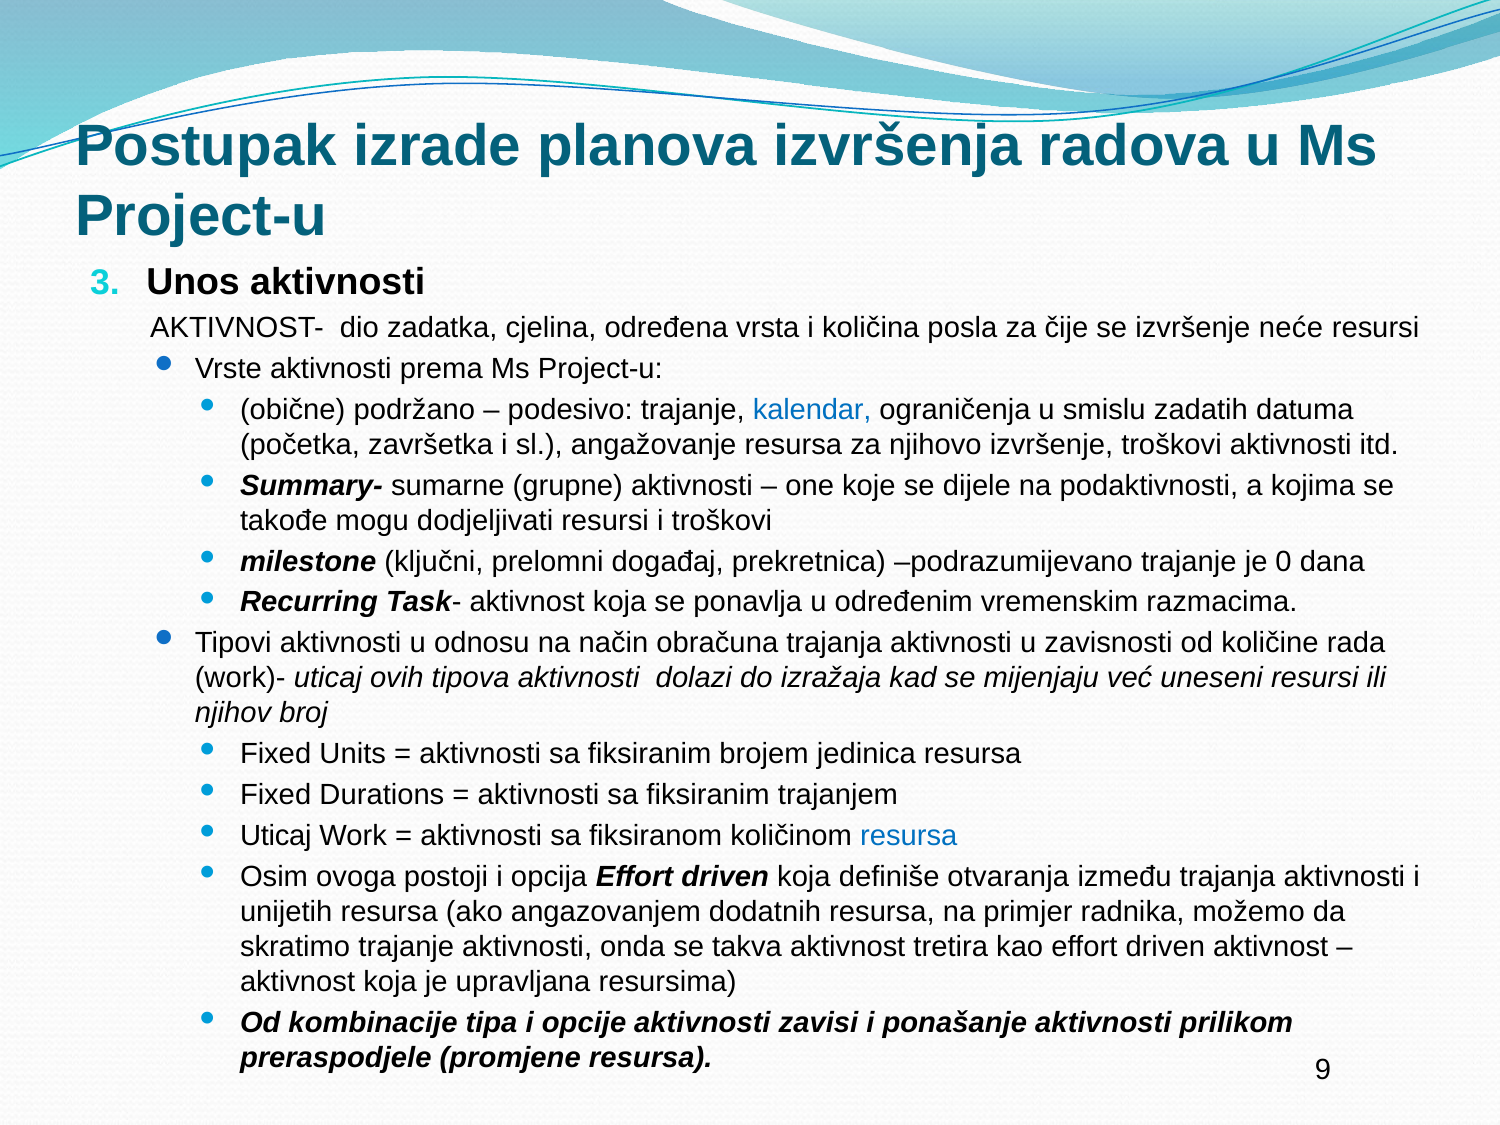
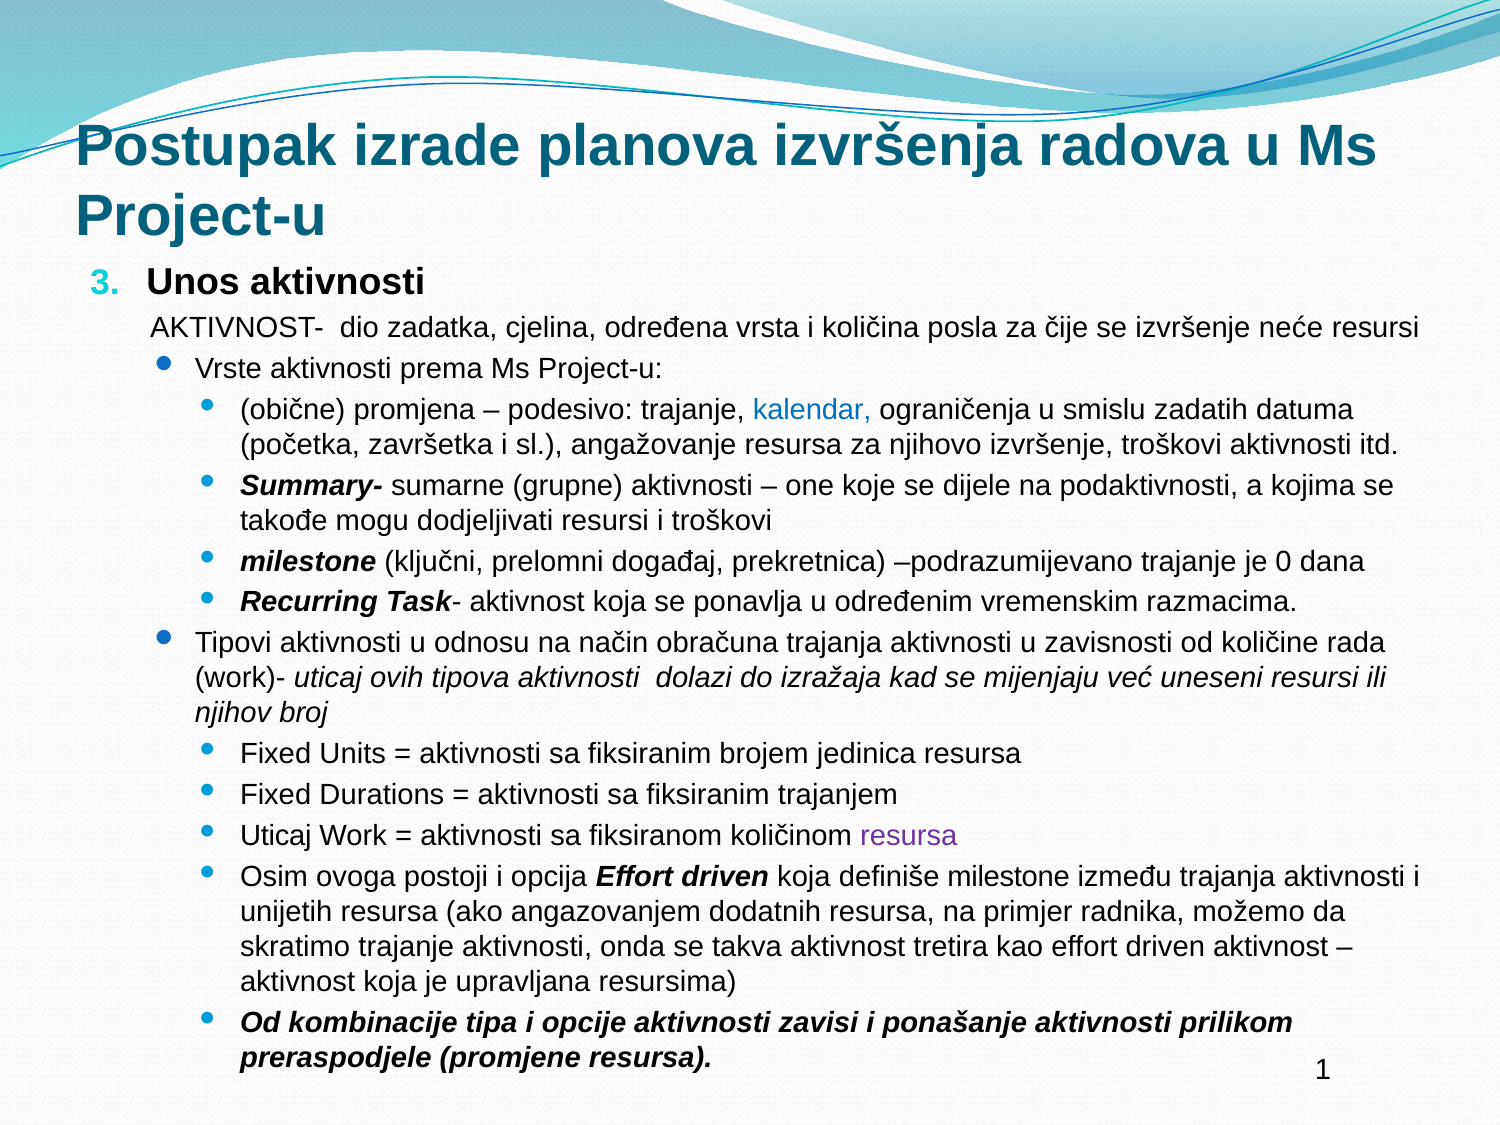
podržano: podržano -> promjena (414, 410)
resursa colour: blue -> purple (909, 836)
definiše otvaranja: otvaranja -> milestone (1009, 877)
9: 9 -> 1 (1323, 1070)
